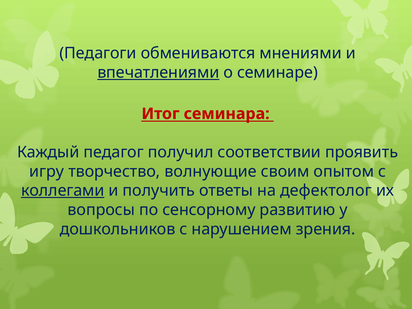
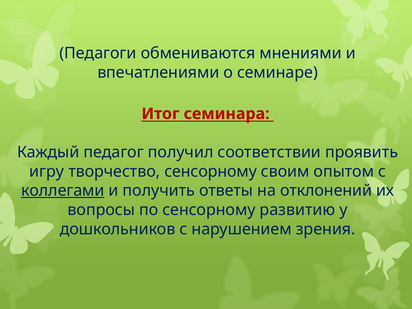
впечатлениями underline: present -> none (158, 73)
творчество волнующие: волнующие -> сенсорному (211, 171)
дефектолог: дефектолог -> отклонений (326, 191)
